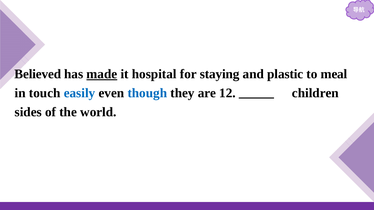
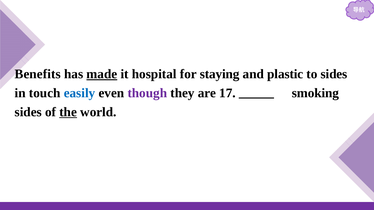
Believed: Believed -> Benefits (38, 74)
to meal: meal -> sides (334, 74)
though colour: blue -> purple (147, 93)
12: 12 -> 17 (227, 93)
children: children -> smoking (315, 93)
the underline: none -> present (68, 112)
